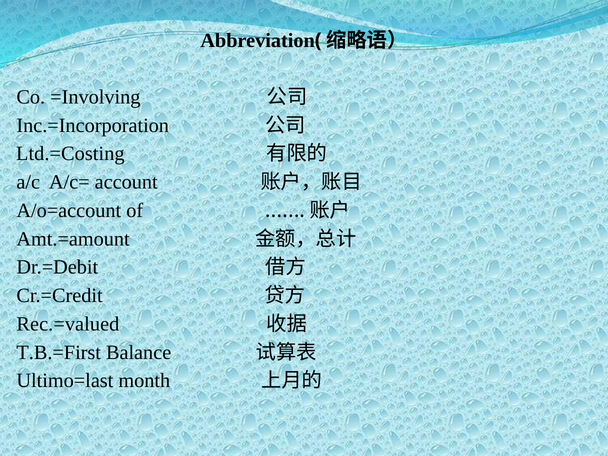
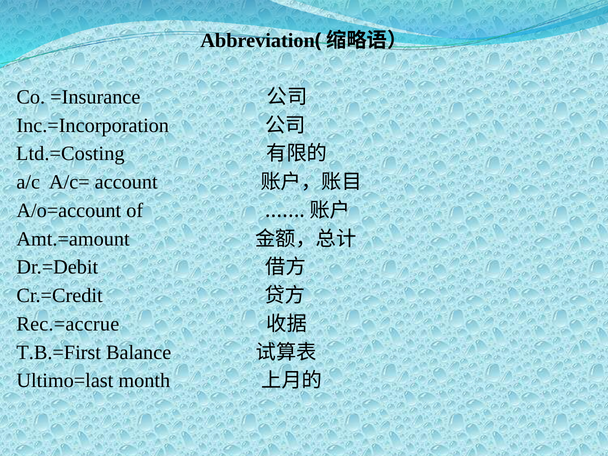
=Involving: =Involving -> =Insurance (95, 97)
Rec.=valued: Rec.=valued -> Rec.=accrue (68, 324)
